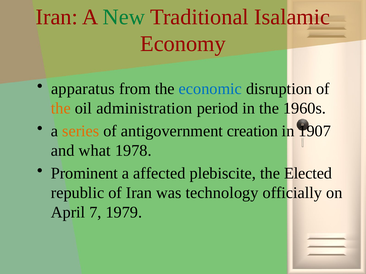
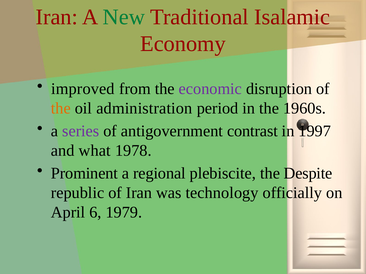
apparatus: apparatus -> improved (83, 89)
economic colour: blue -> purple (210, 89)
series colour: orange -> purple (81, 131)
creation: creation -> contrast (252, 131)
1907: 1907 -> 1997 (315, 131)
affected: affected -> regional (159, 174)
Elected: Elected -> Despite (308, 174)
7: 7 -> 6 (95, 213)
